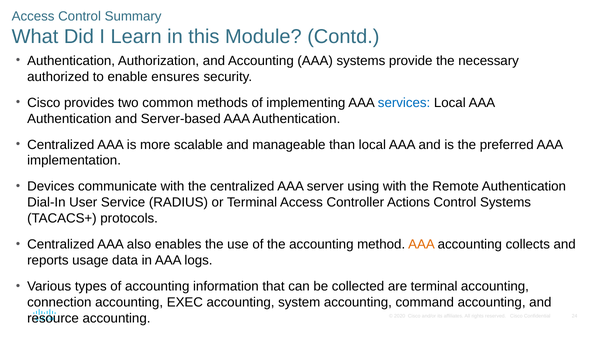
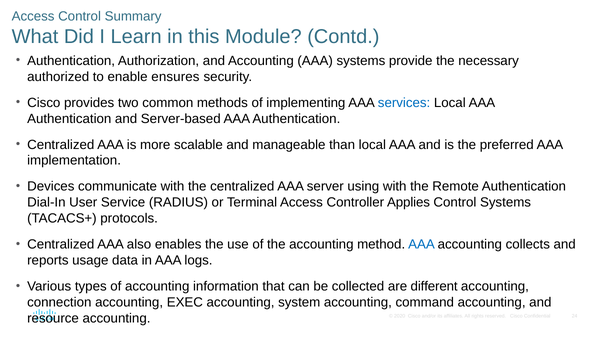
Actions: Actions -> Applies (409, 203)
AAA colour: orange -> blue (421, 245)
are terminal: terminal -> different (434, 287)
